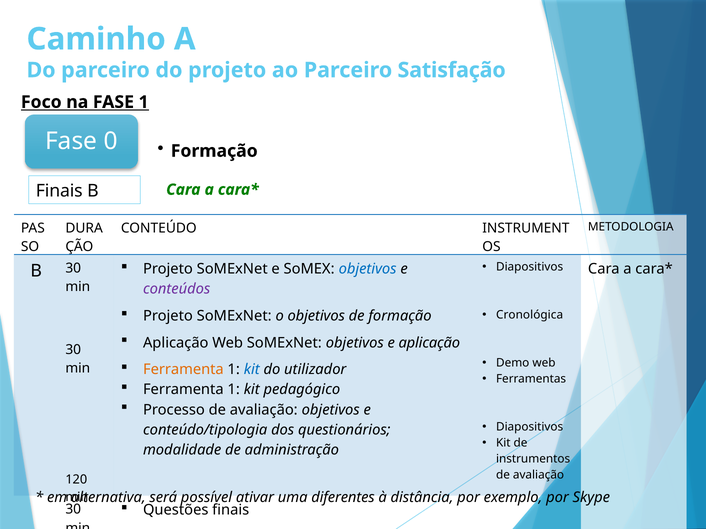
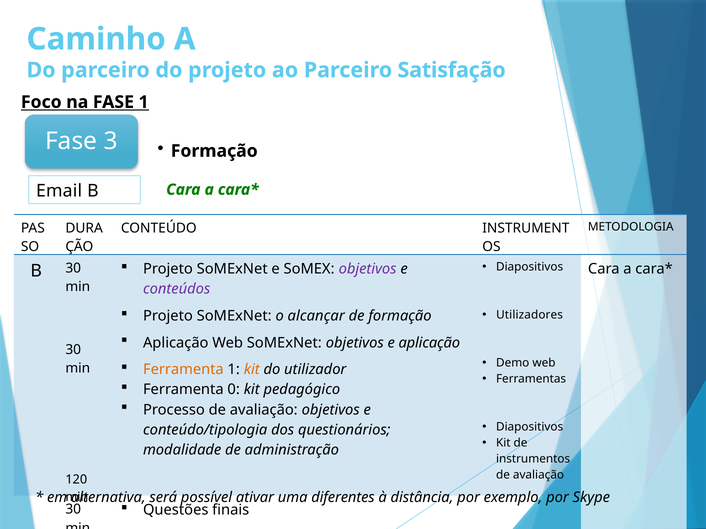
0: 0 -> 3 (111, 141)
Finais: Finais -> Email (59, 191)
objetivos colour: blue -> purple (368, 269)
o objetivos: objetivos -> alcançar (316, 316)
Cronológica: Cronológica -> Utilizadores (530, 315)
kit colour: blue -> orange (252, 370)
1: 1 -> 0 (234, 390)
